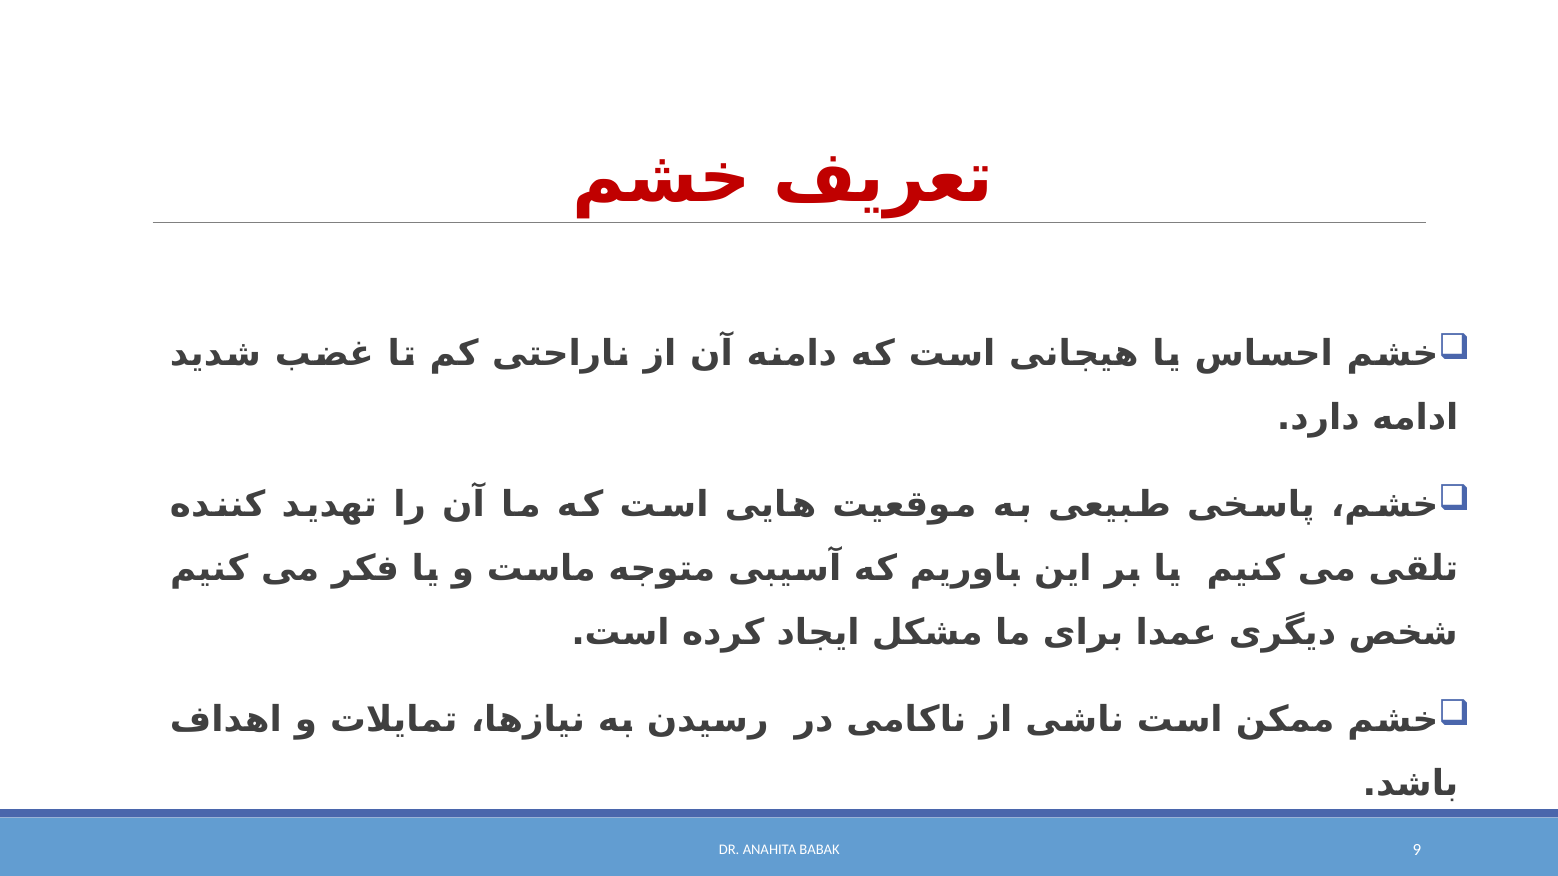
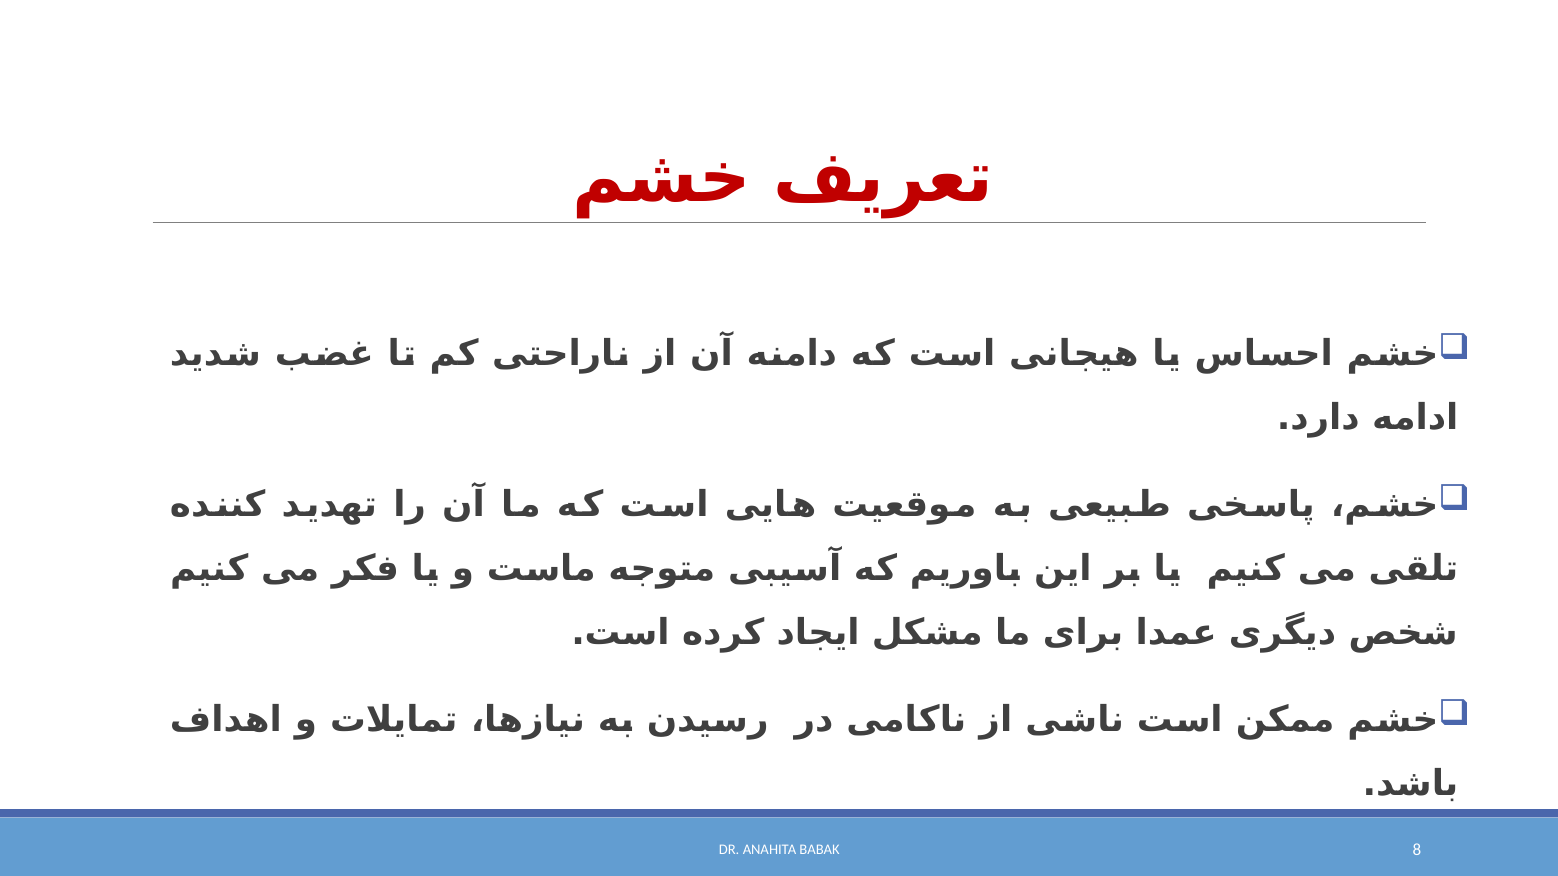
9: 9 -> 8 (1417, 850)
